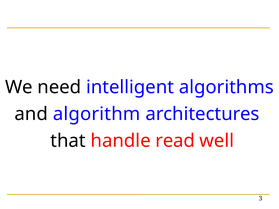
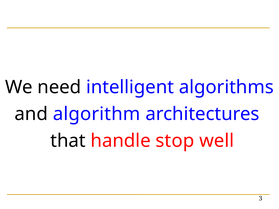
read: read -> stop (175, 141)
